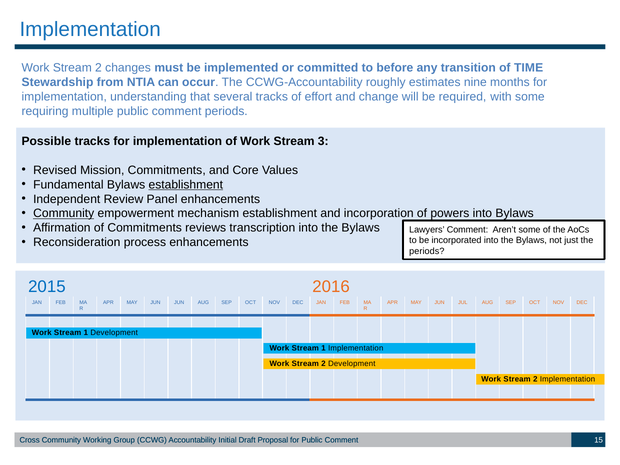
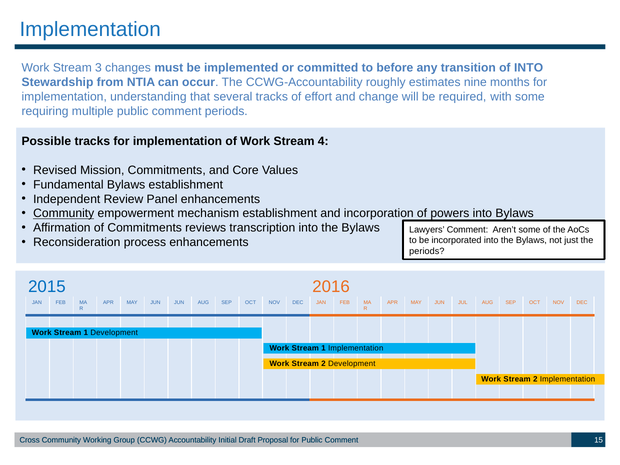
2: 2 -> 3 (98, 68)
of TIME: TIME -> INTO (529, 68)
3: 3 -> 4 (323, 141)
establishment underline: present -> none (186, 185)
